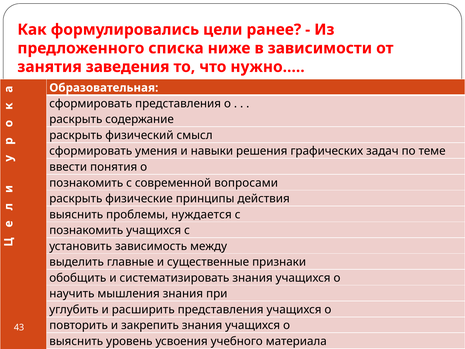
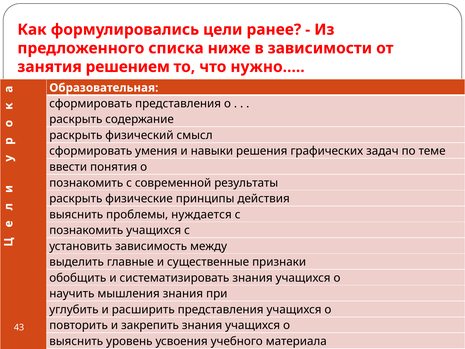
заведения: заведения -> решением (128, 67)
вопросами: вопросами -> результаты (246, 183)
